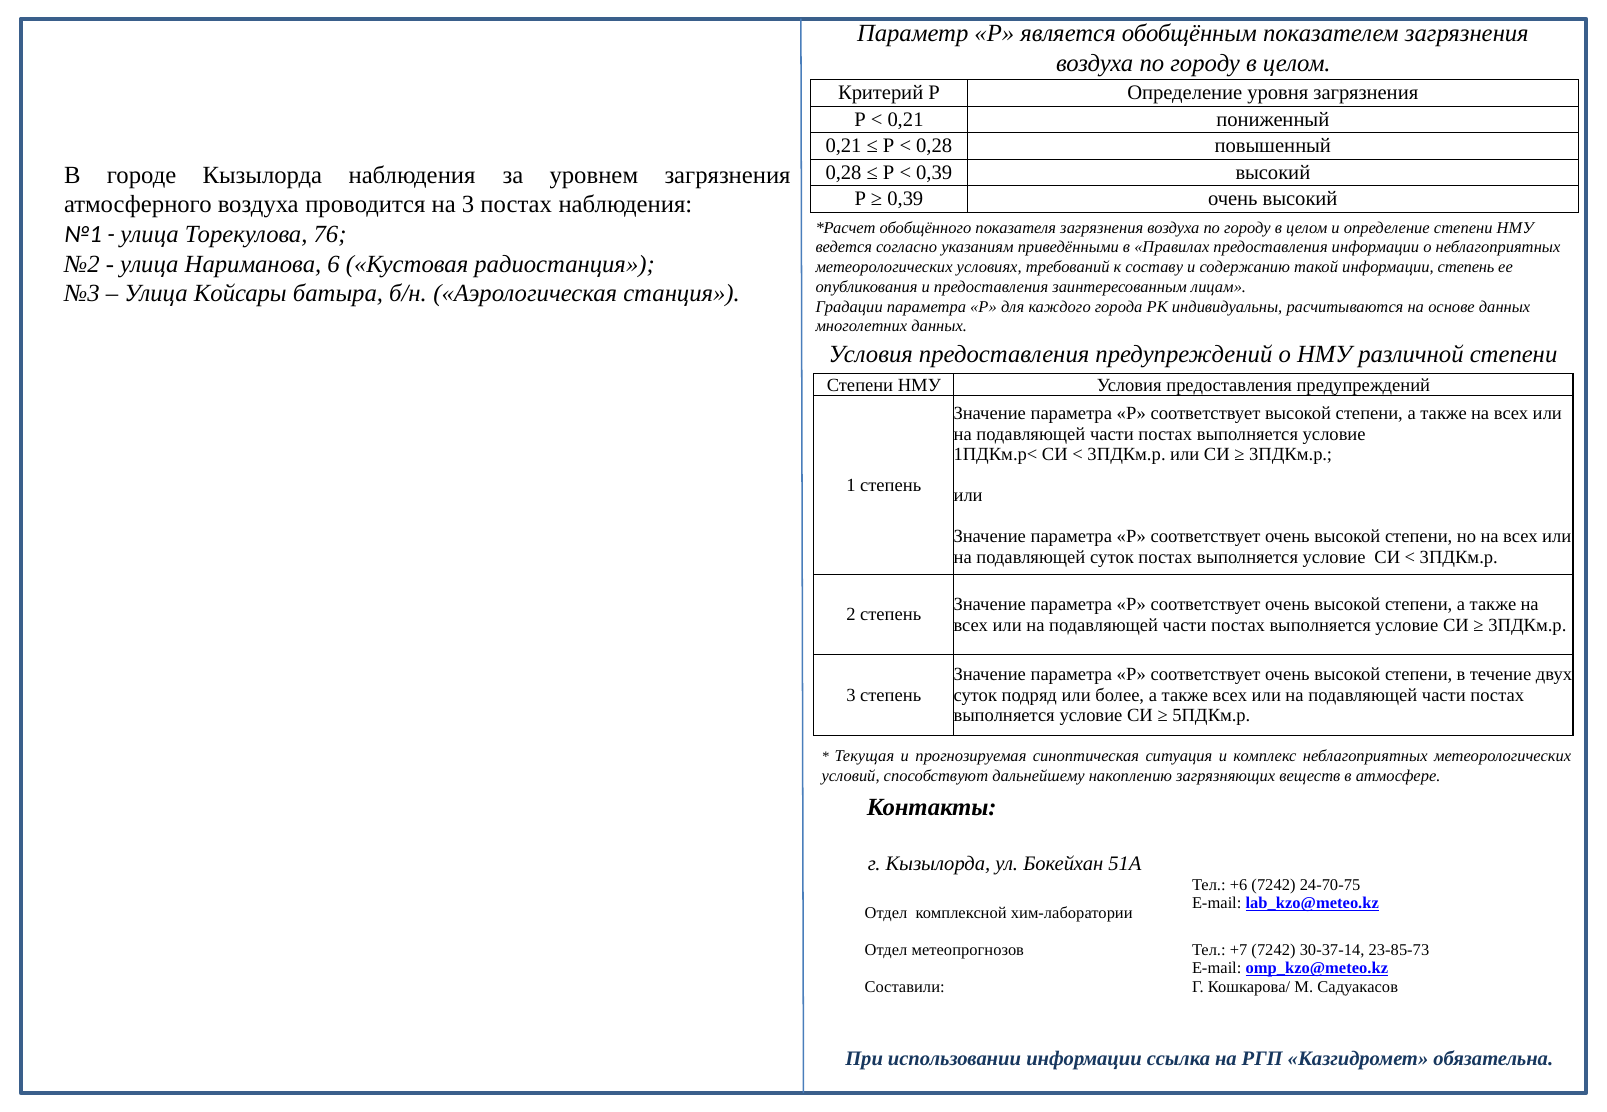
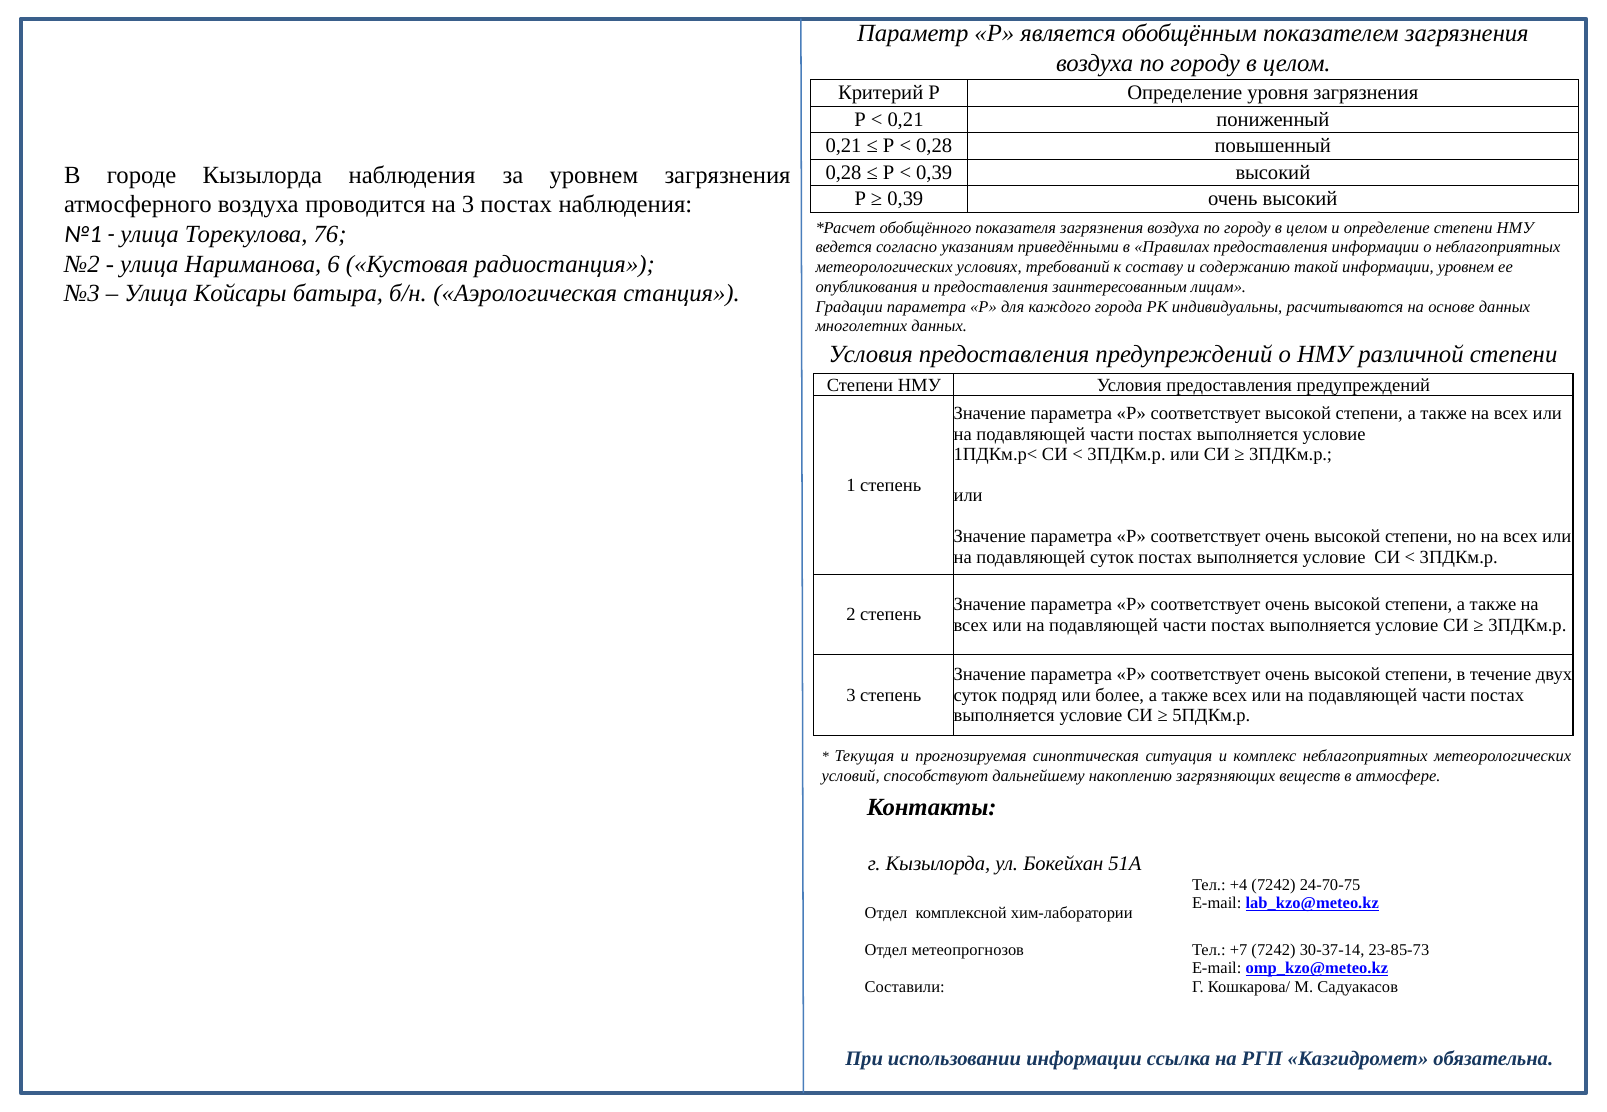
информации степень: степень -> уровнем (1466, 267)
+6: +6 -> +4 (1239, 886)
